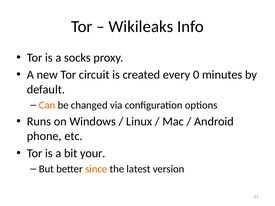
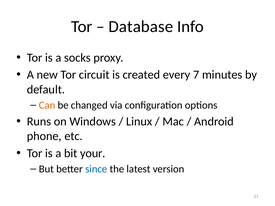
Wikileaks: Wikileaks -> Database (141, 27)
0: 0 -> 7 (196, 75)
since colour: orange -> blue (96, 169)
